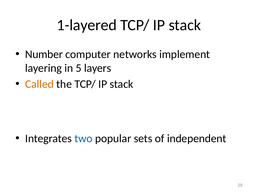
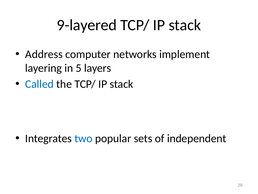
1-layered: 1-layered -> 9-layered (87, 25)
Number: Number -> Address (44, 54)
Called colour: orange -> blue (39, 84)
